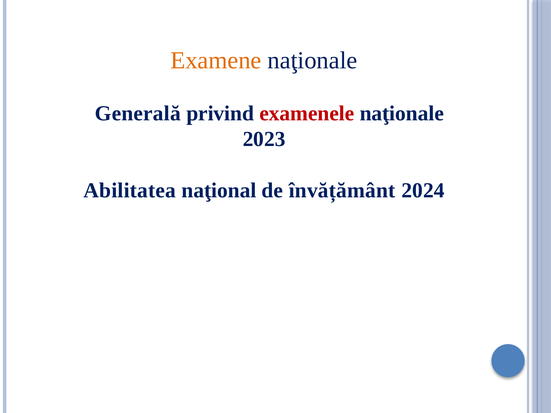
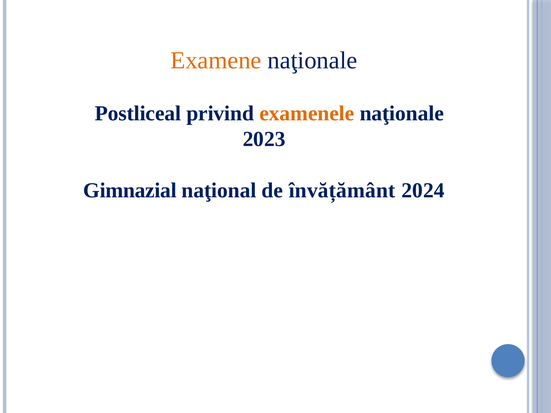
Generală: Generală -> Postliceal (138, 114)
examenele colour: red -> orange (307, 114)
Abilitatea: Abilitatea -> Gimnazial (130, 191)
